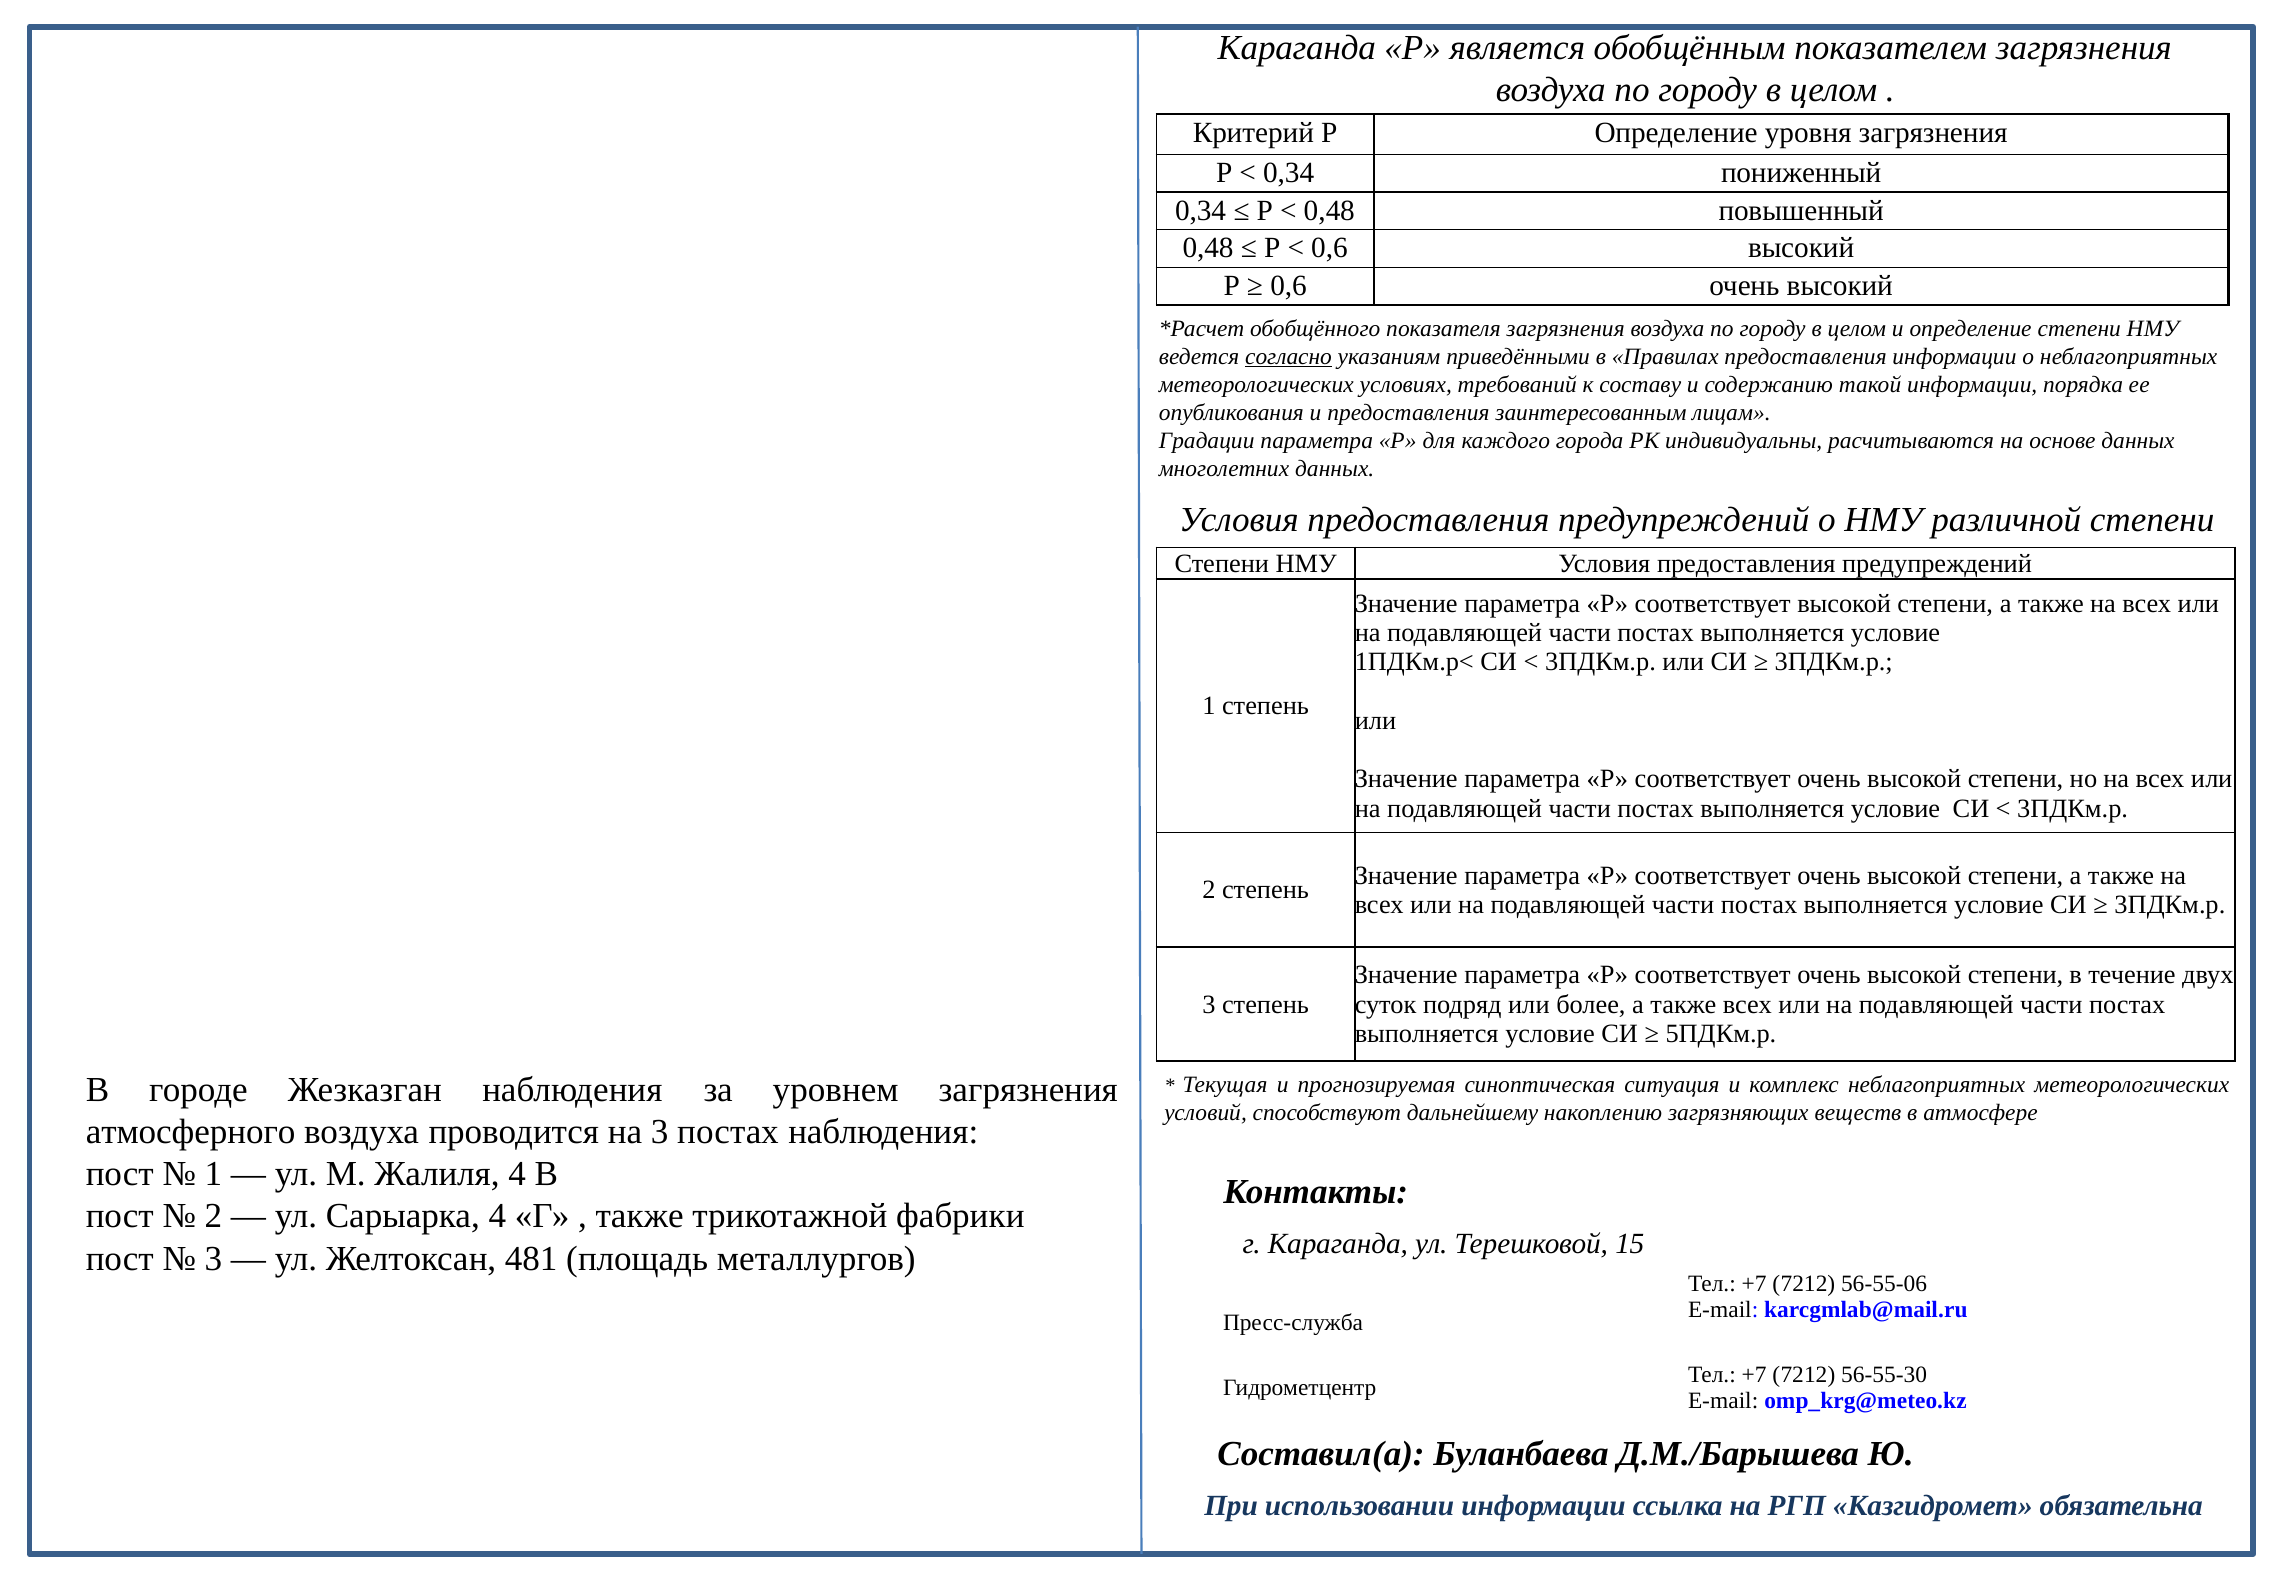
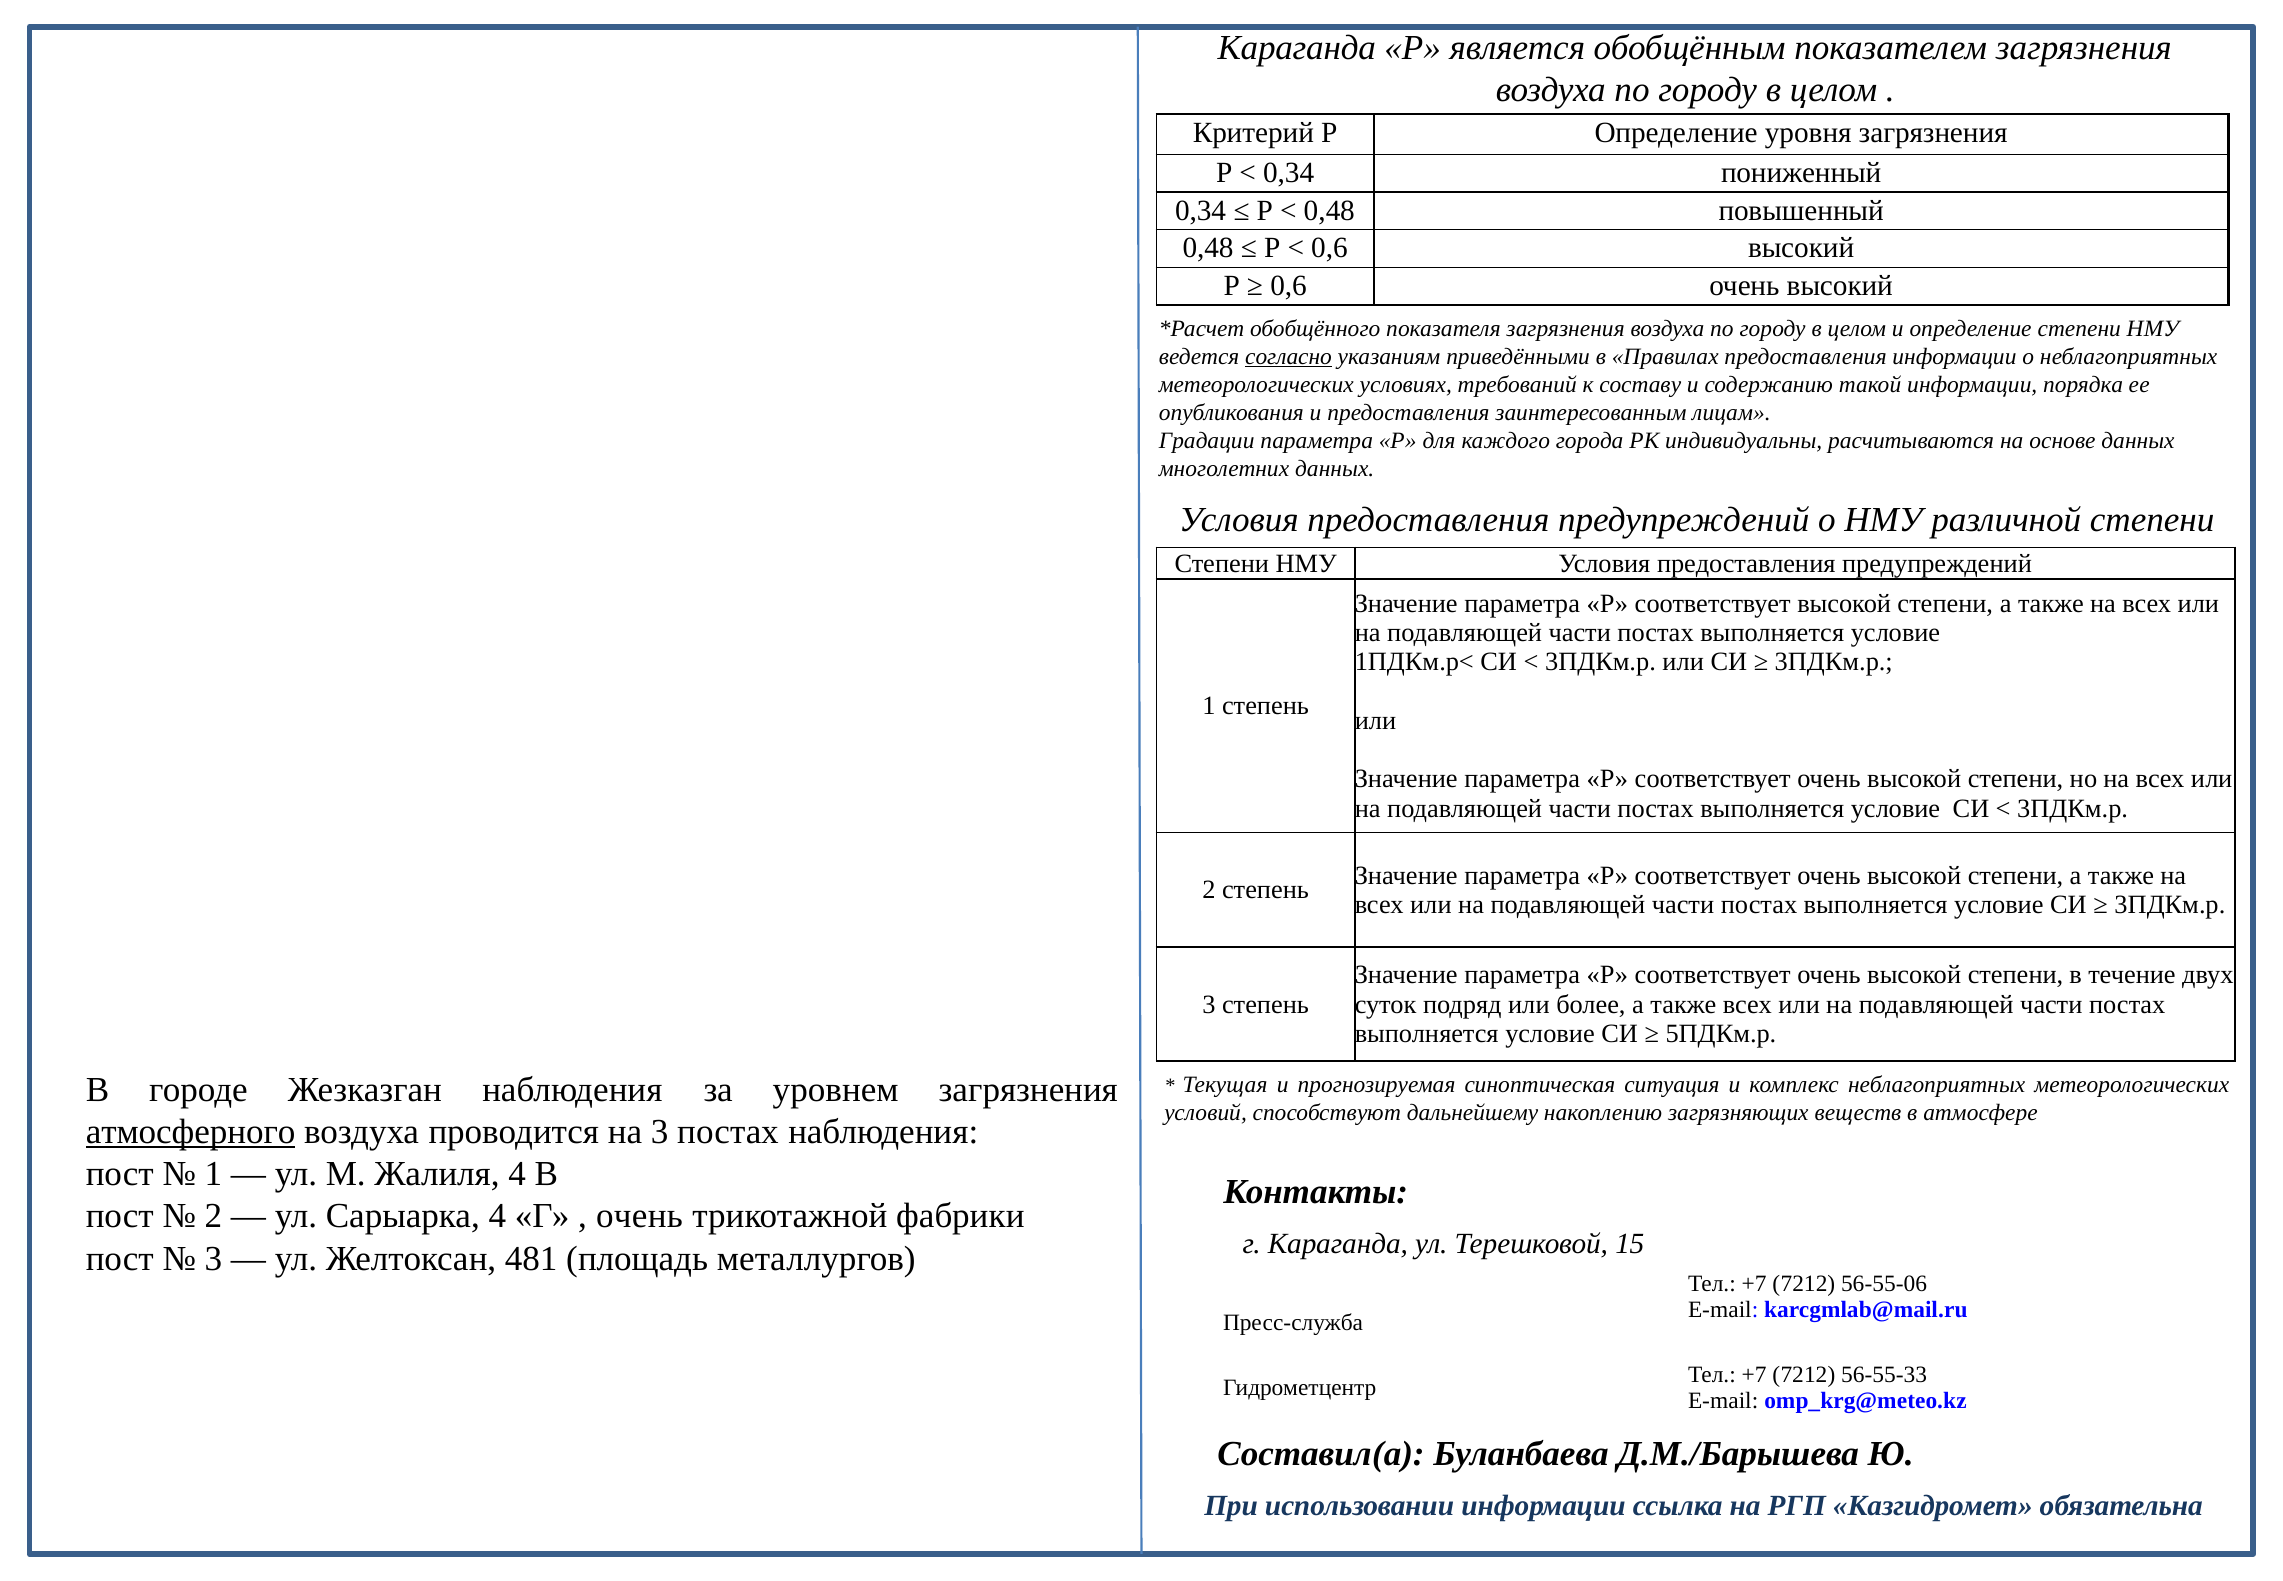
атмосферного underline: none -> present (191, 1132)
также: также -> очень (639, 1216)
56-55-30: 56-55-30 -> 56-55-33 (1884, 1375)
